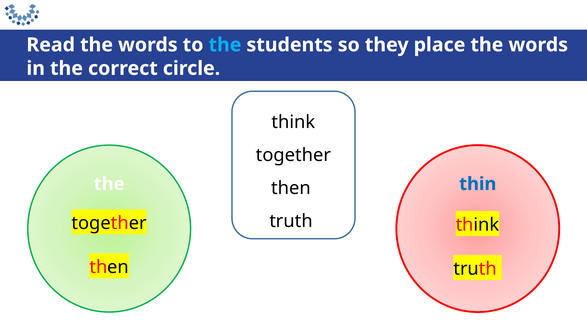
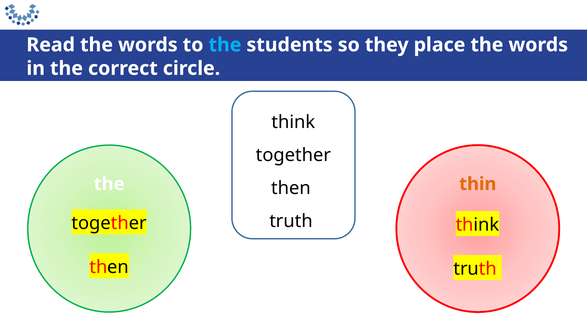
thin colour: blue -> orange (478, 184)
